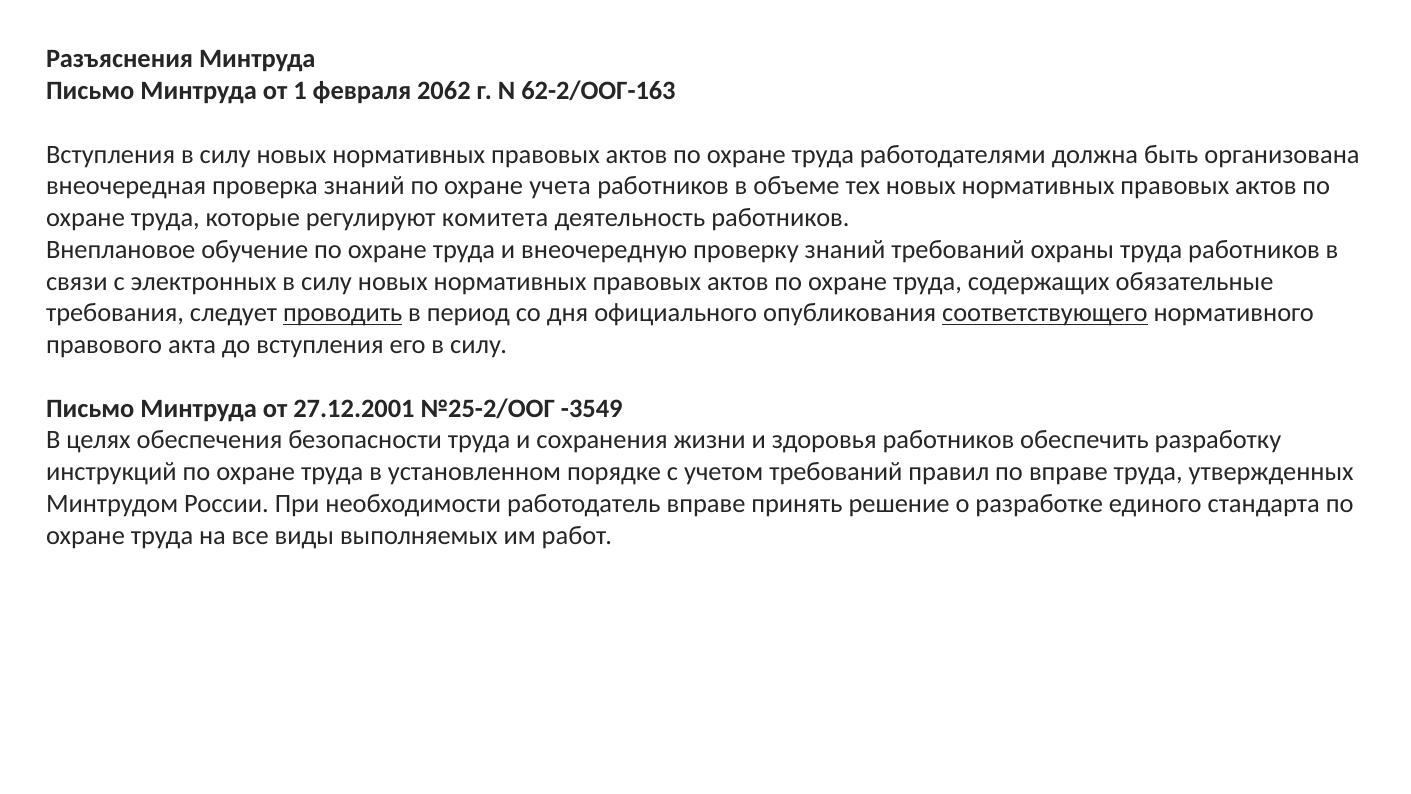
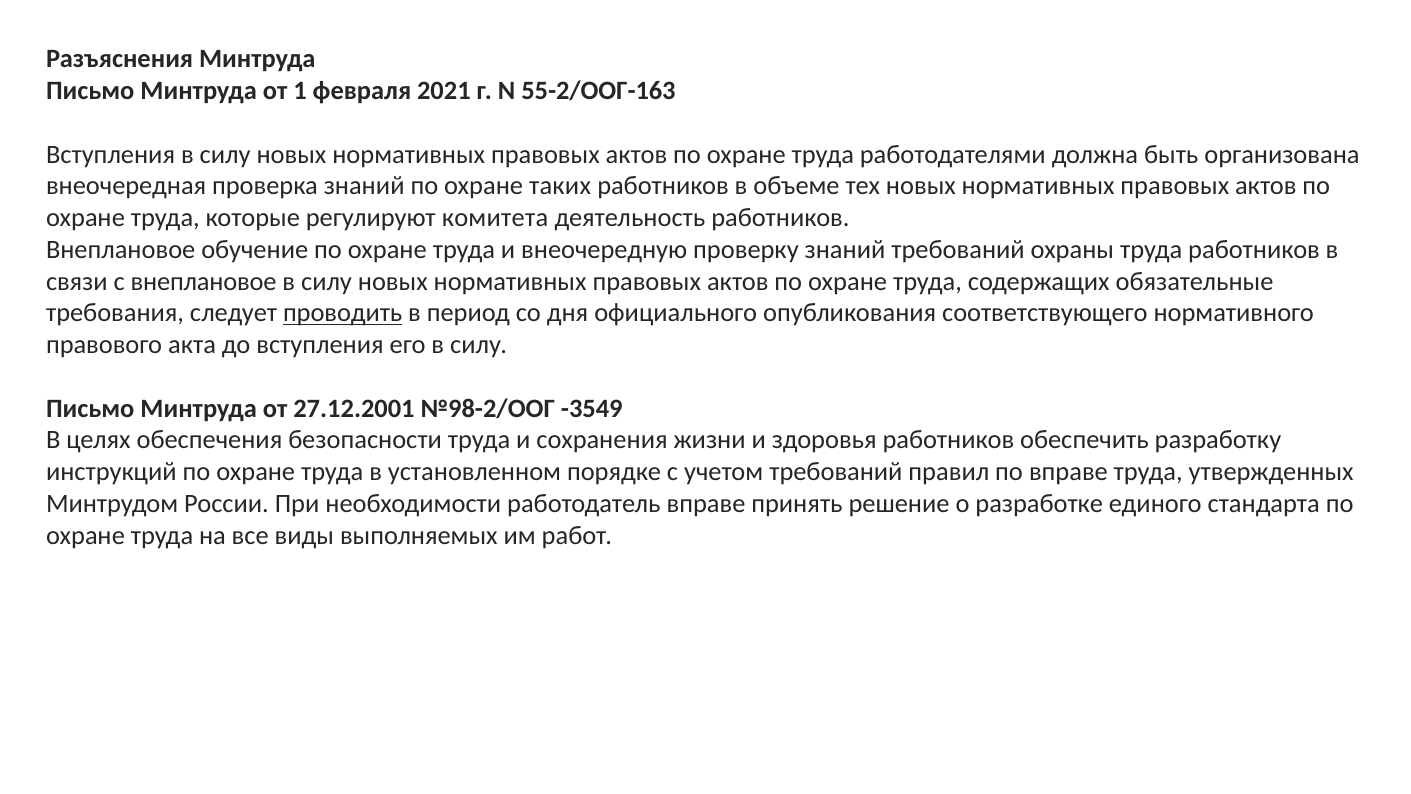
2062: 2062 -> 2021 (444, 91)
62-2/ООГ-163: 62-2/ООГ-163 -> 55-2/ООГ-163 (599, 91)
учета: учета -> таких (560, 186)
с электронных: электронных -> внеплановое (204, 281)
соответствующего underline: present -> none (1045, 313)
№25-2/ООГ: №25-2/ООГ -> №98-2/ООГ (488, 408)
